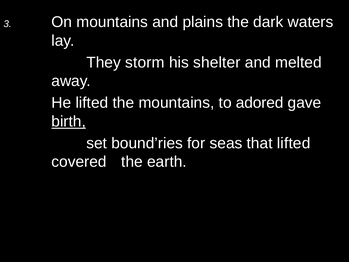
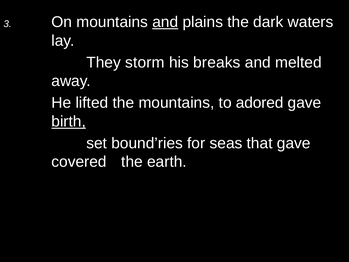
and underline: none -> present (165, 22)
shelter: shelter -> breaks (217, 62)
that lifted: lifted -> gave (294, 143)
